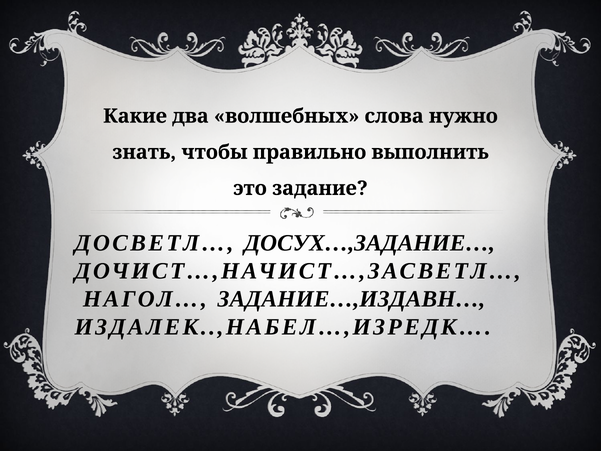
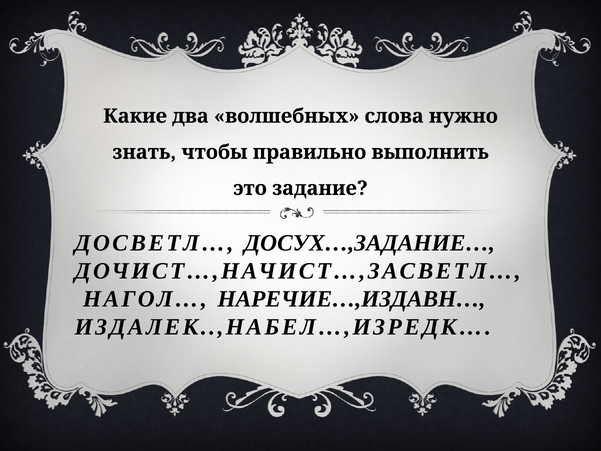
ЗАДАНИЕ…,ИЗДАВН…: ЗАДАНИЕ…,ИЗДАВН… -> НАРЕЧИЕ…,ИЗДАВН… (351, 299)
